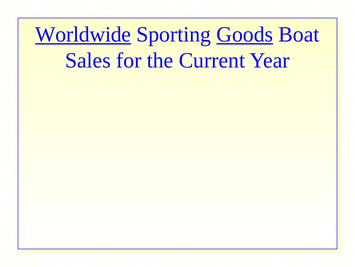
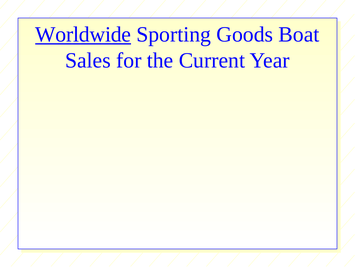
Goods underline: present -> none (245, 34)
